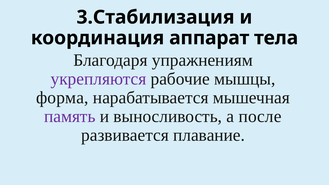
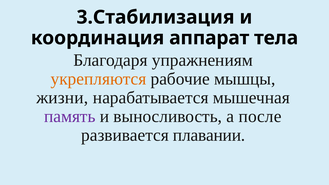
укрепляются colour: purple -> orange (98, 79)
форма: форма -> жизни (62, 98)
плавание: плавание -> плавании (209, 135)
